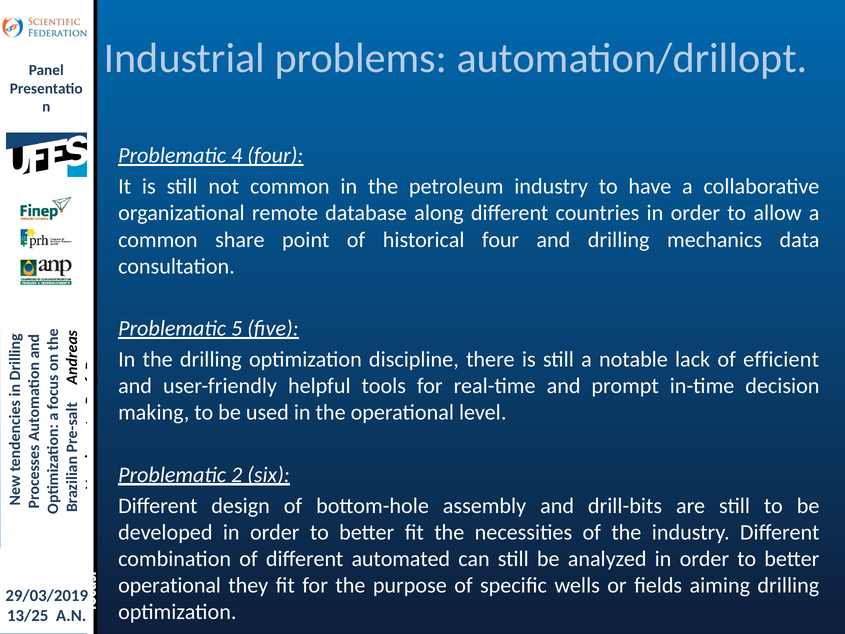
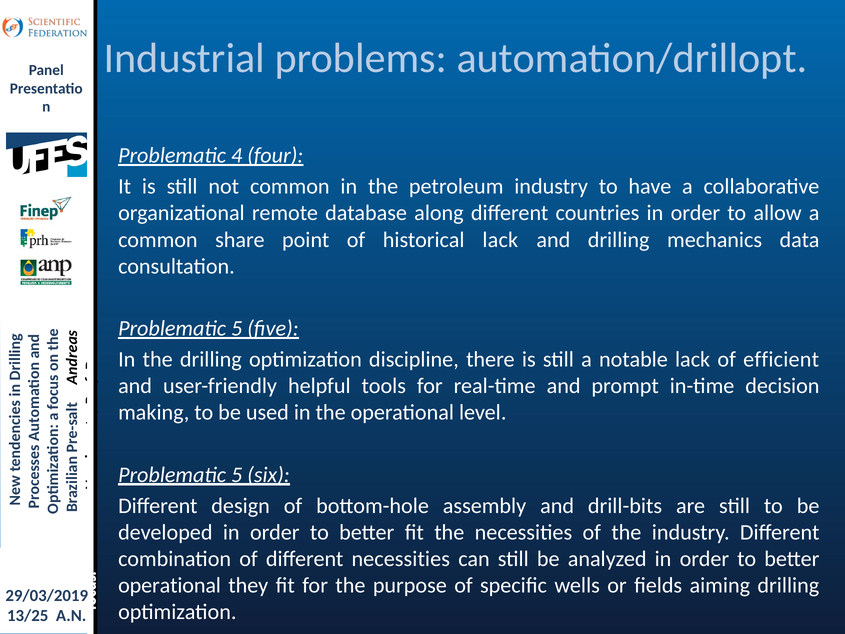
historical four: four -> lack (500, 240)
2: 2 -> 5 (237, 475)
different automated: automated -> necessities (401, 559)
